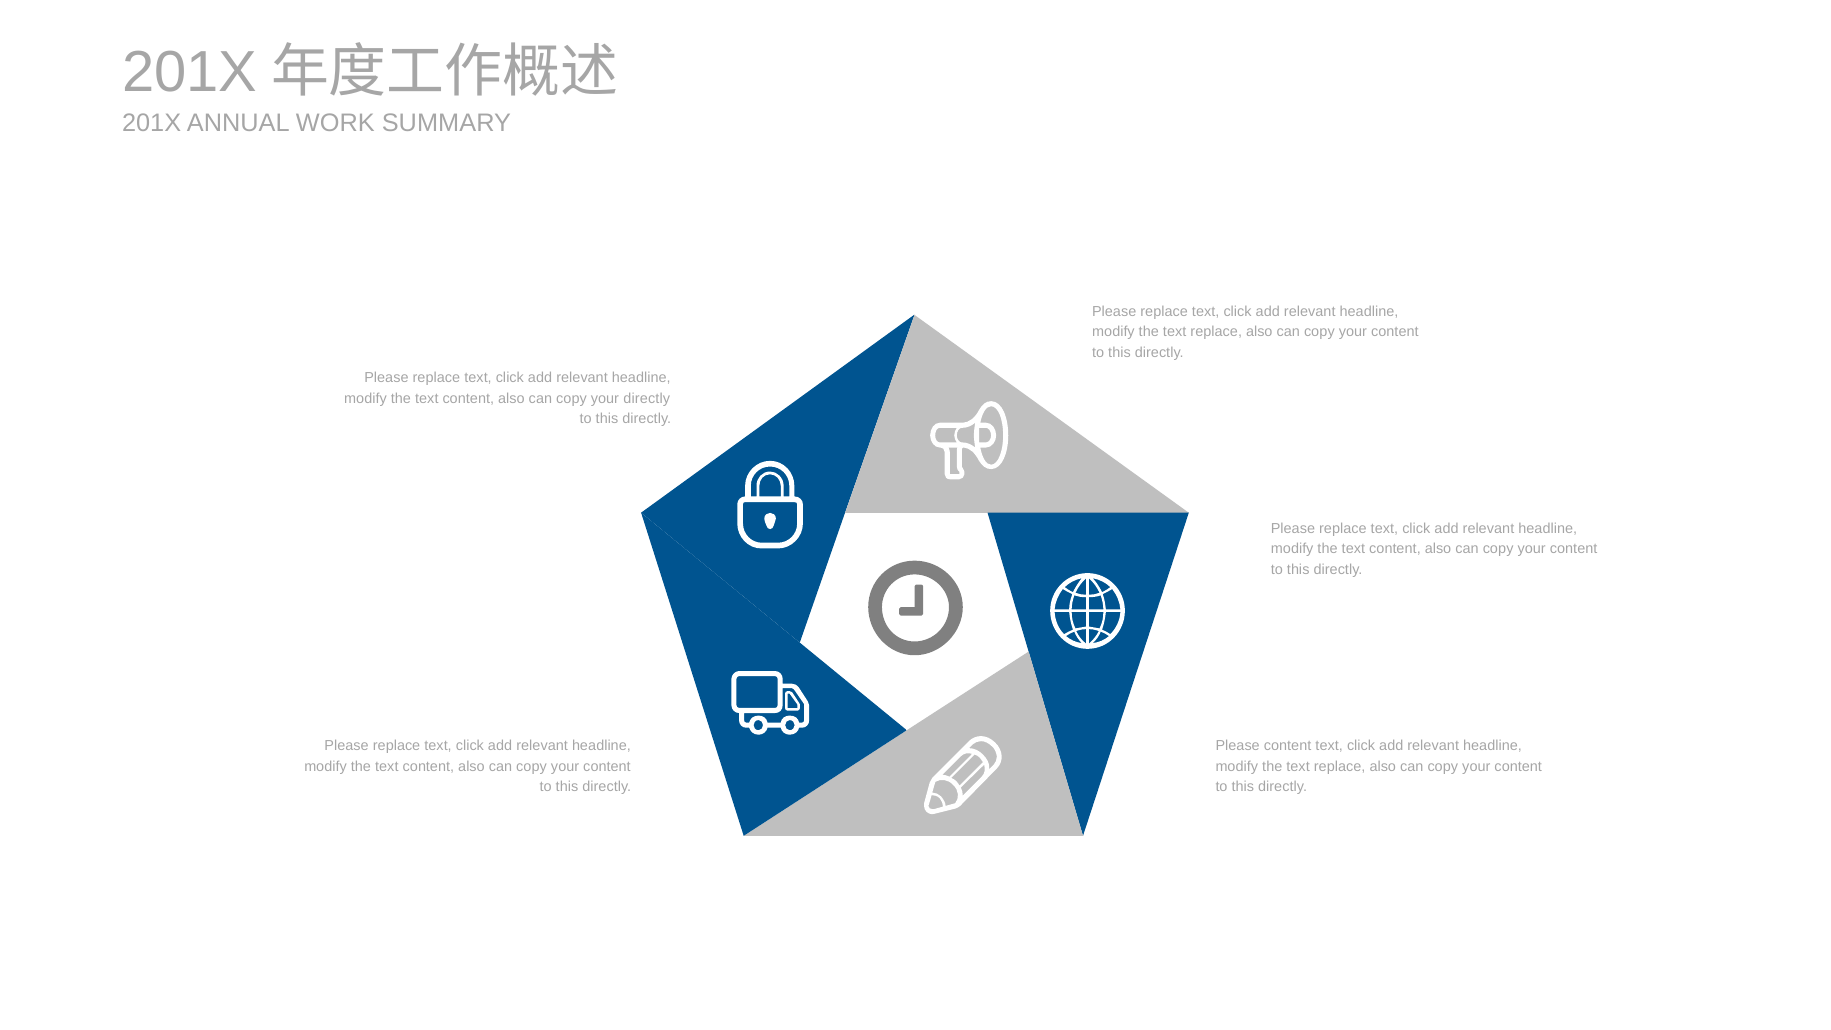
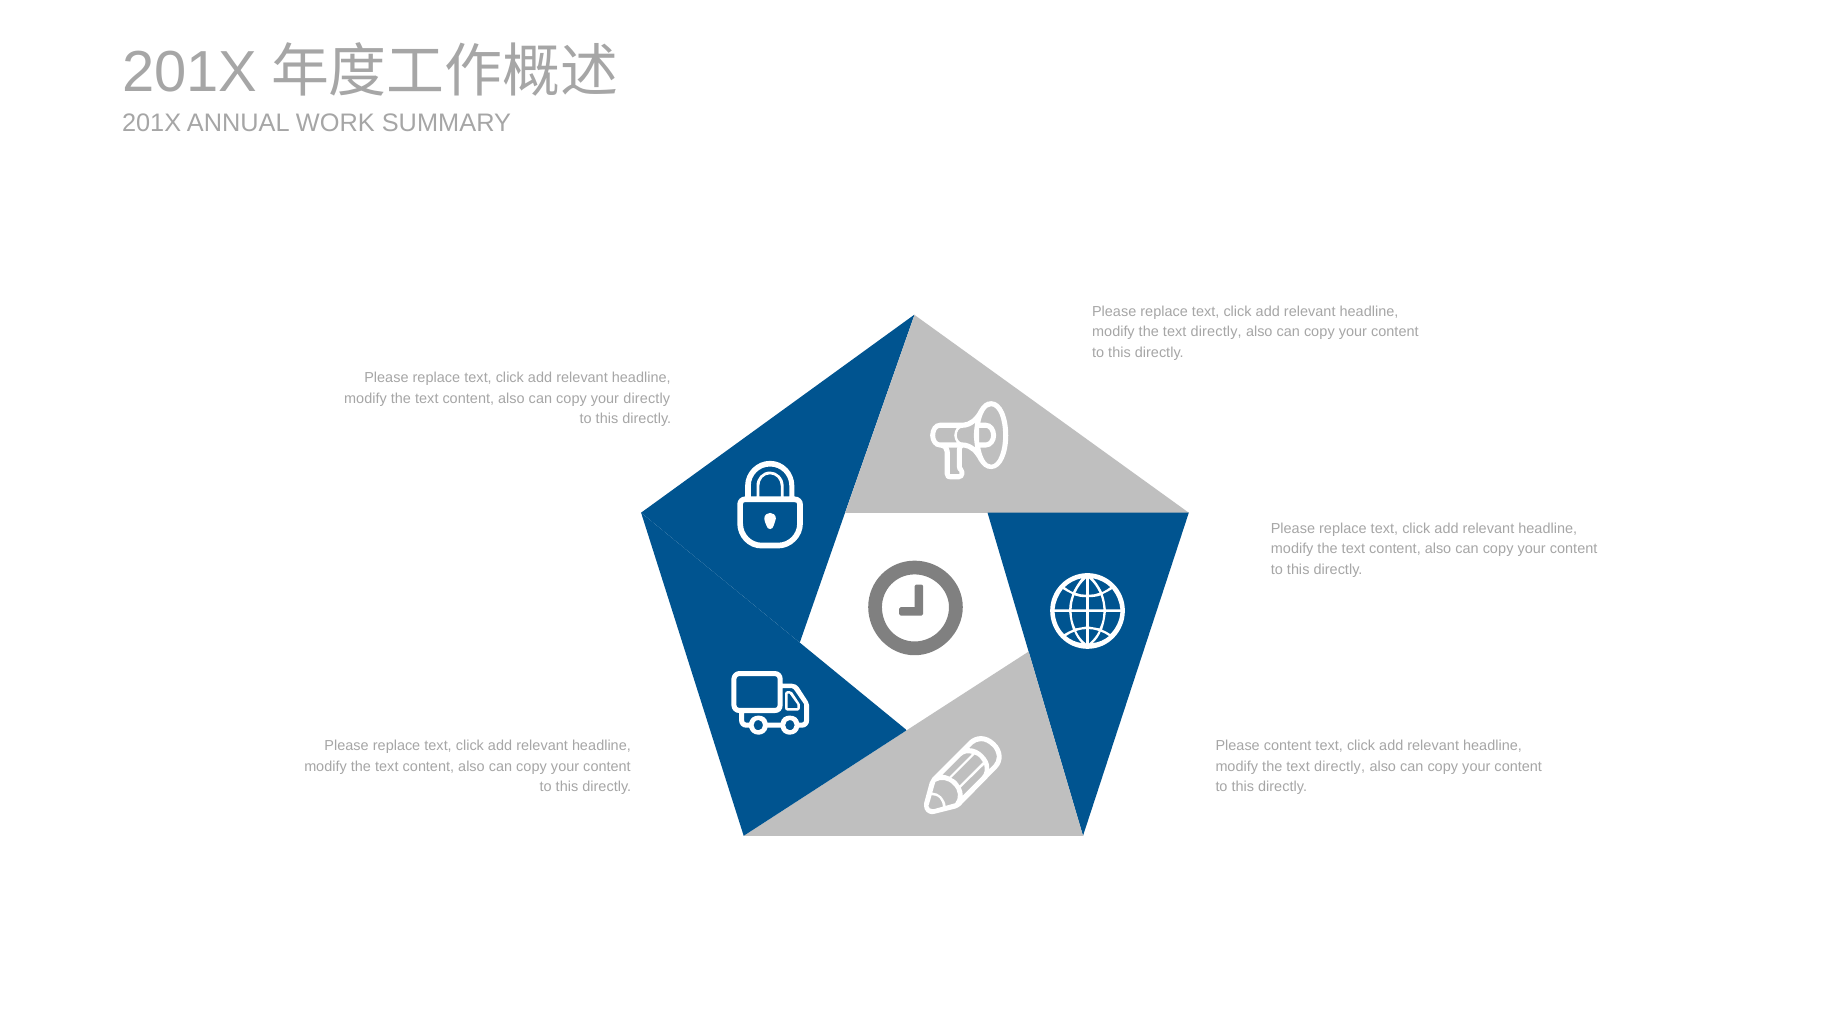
replace: replace -> directly (1216, 332)
replace: replace -> directly (1340, 766)
